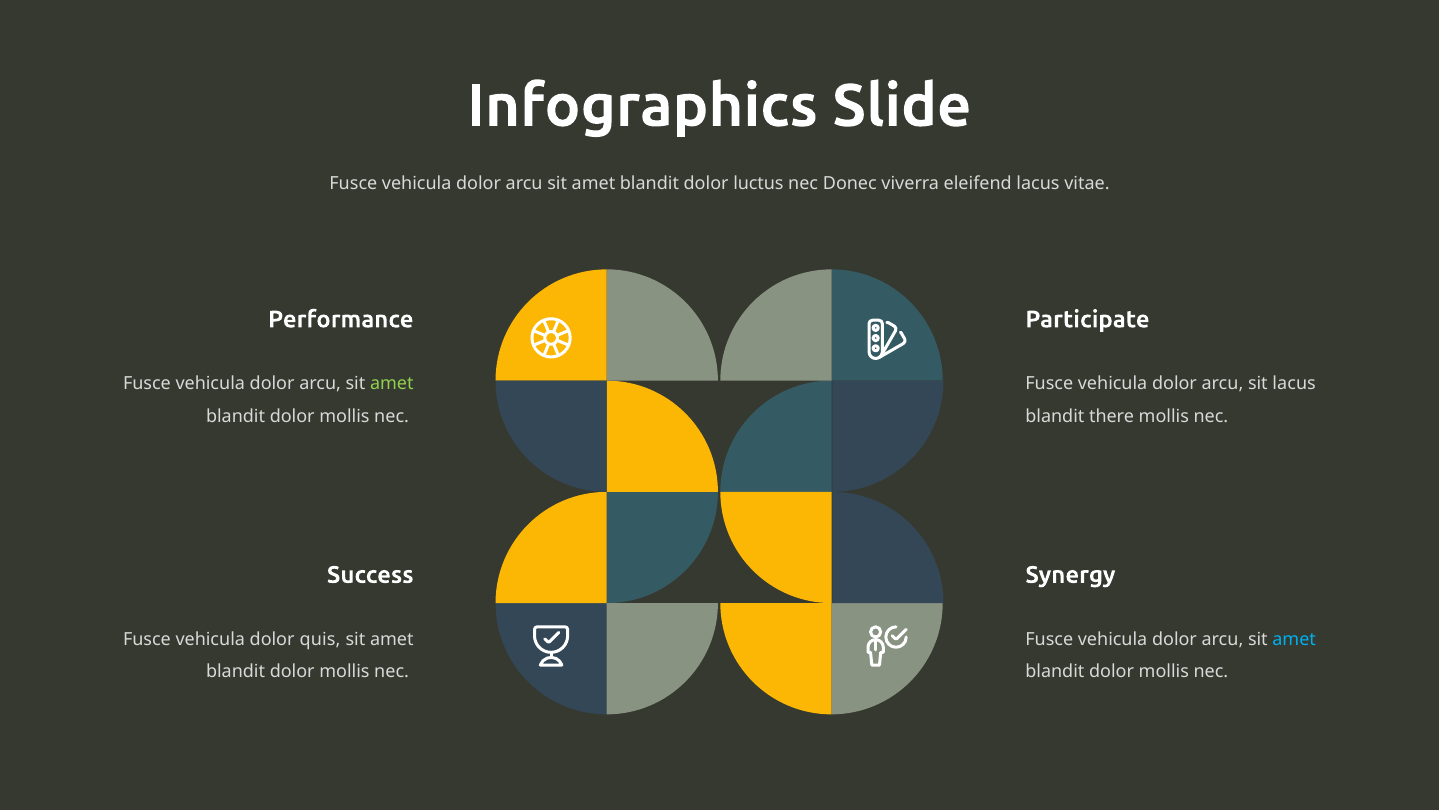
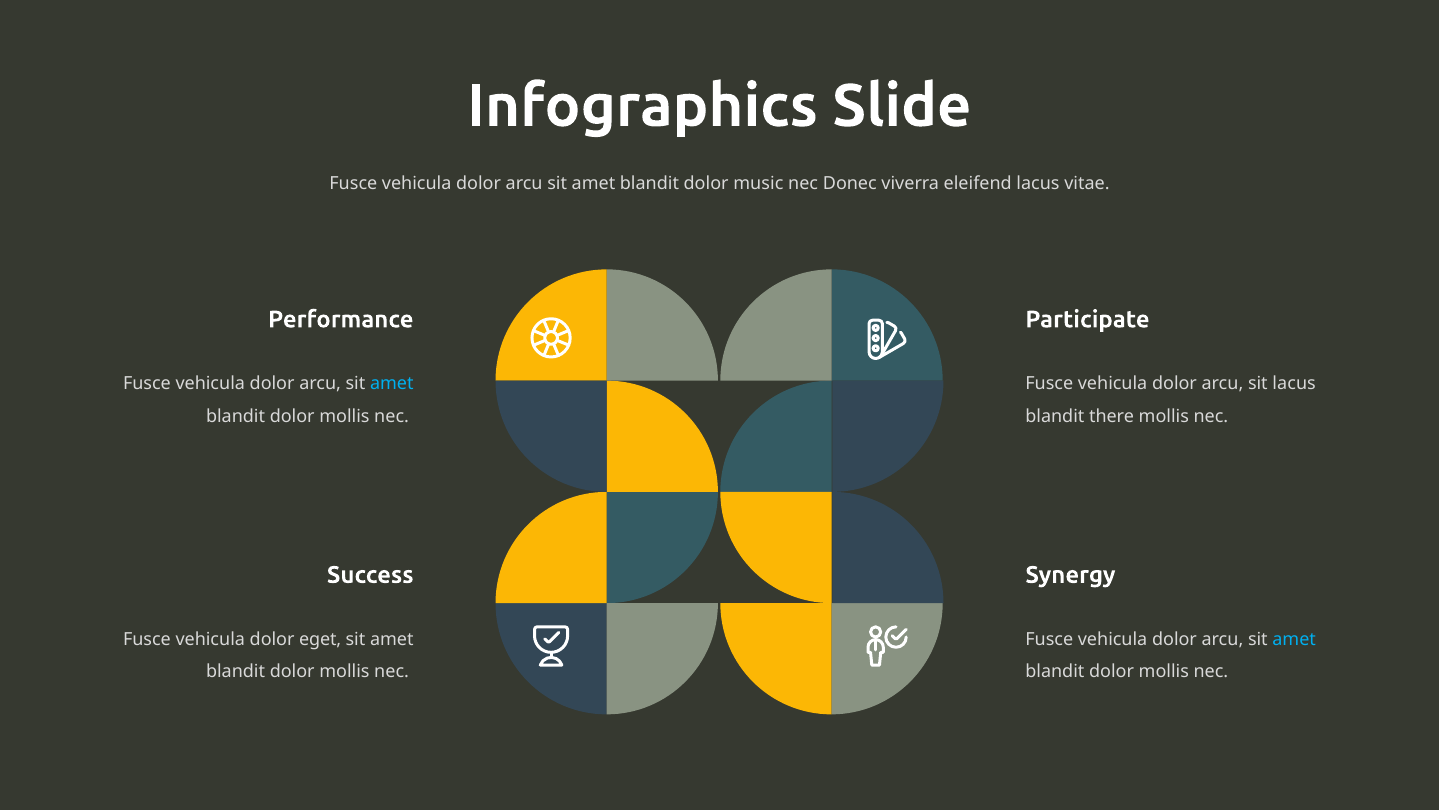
luctus: luctus -> music (758, 184)
amet colour: light green -> light blue (392, 384)
quis: quis -> eget (320, 639)
